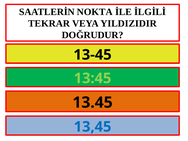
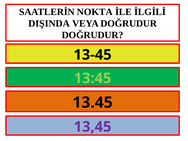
TEKRAR: TEKRAR -> DIŞINDA (49, 23)
VEYA YILDIZIDIR: YILDIZIDIR -> DOĞRUDUR (129, 23)
13,45 colour: blue -> purple (93, 127)
